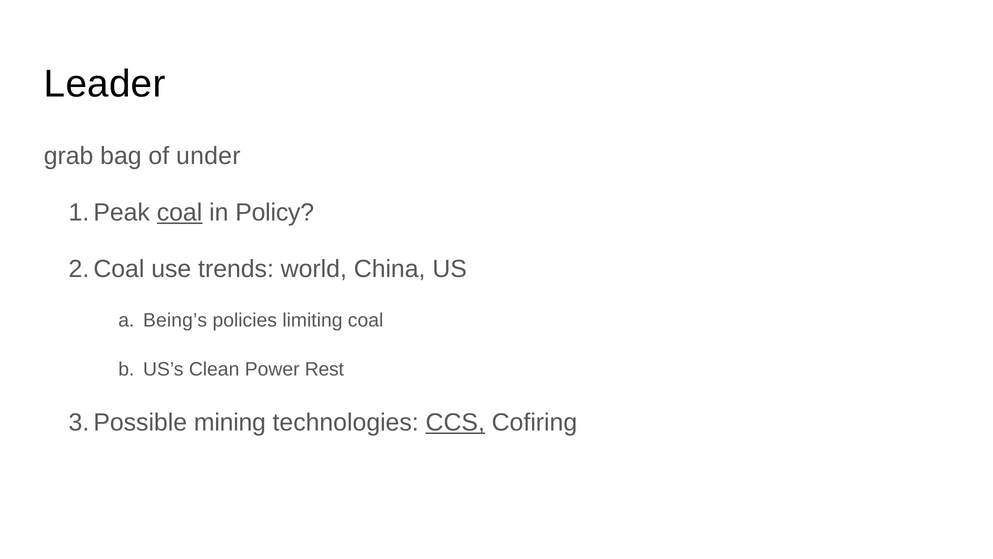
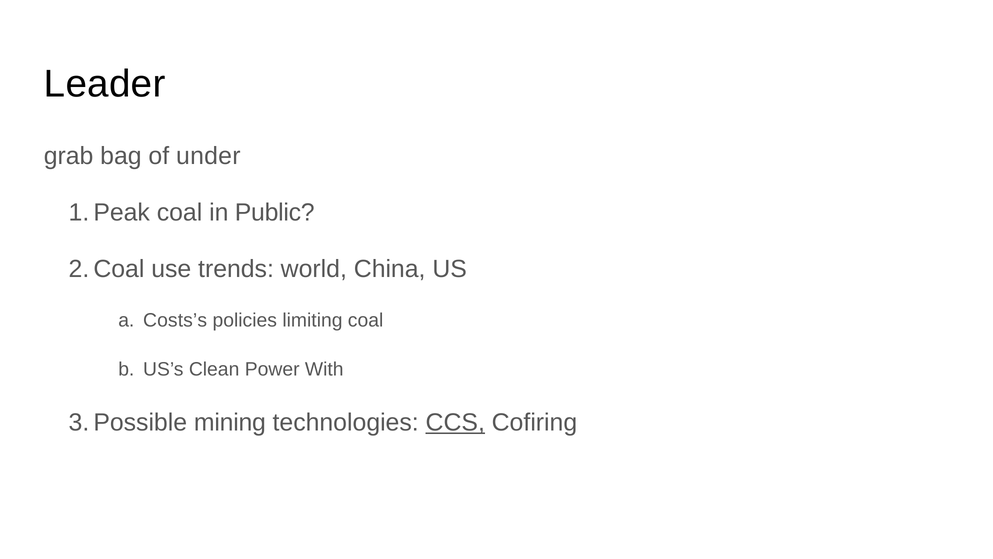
coal underline: present -> none (180, 212)
Policy: Policy -> Public (275, 212)
Being’s: Being’s -> Costs’s (175, 320)
Rest: Rest -> With (324, 369)
